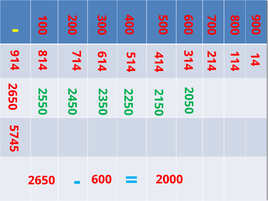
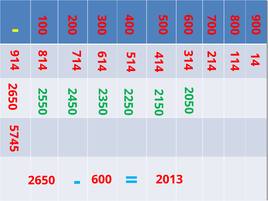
2000: 2000 -> 2013 (169, 179)
